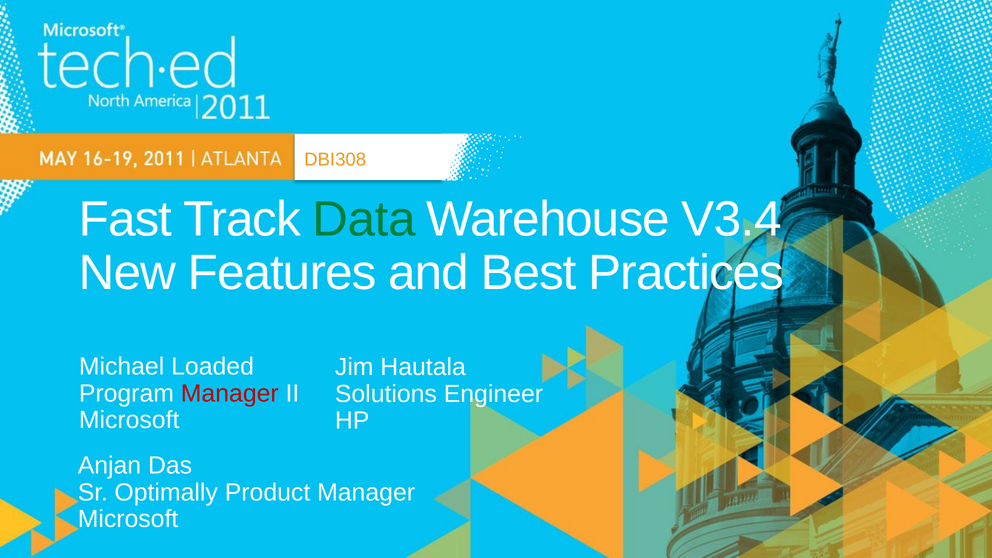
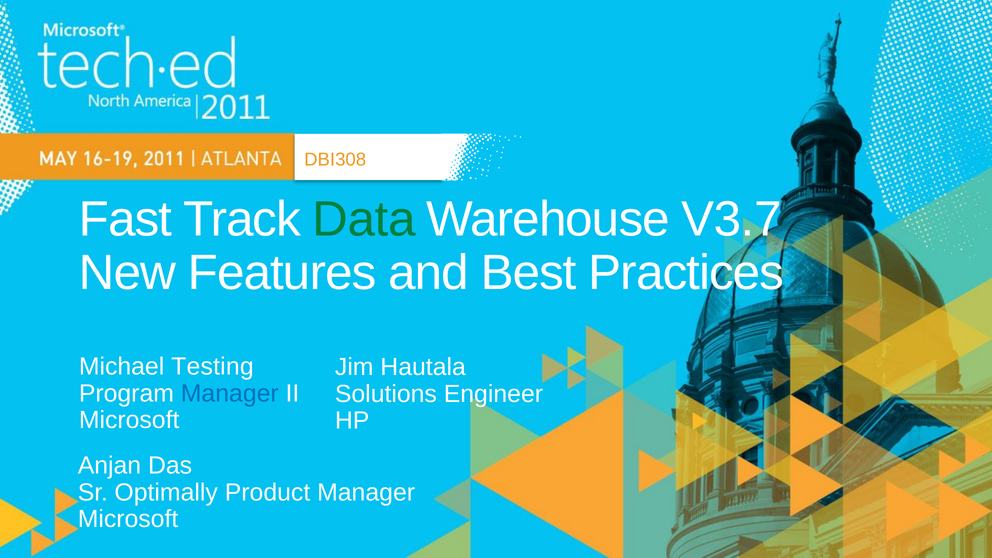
V3.4: V3.4 -> V3.7 (731, 219)
Loaded: Loaded -> Testing (212, 367)
Manager colour: red -> blue (230, 394)
